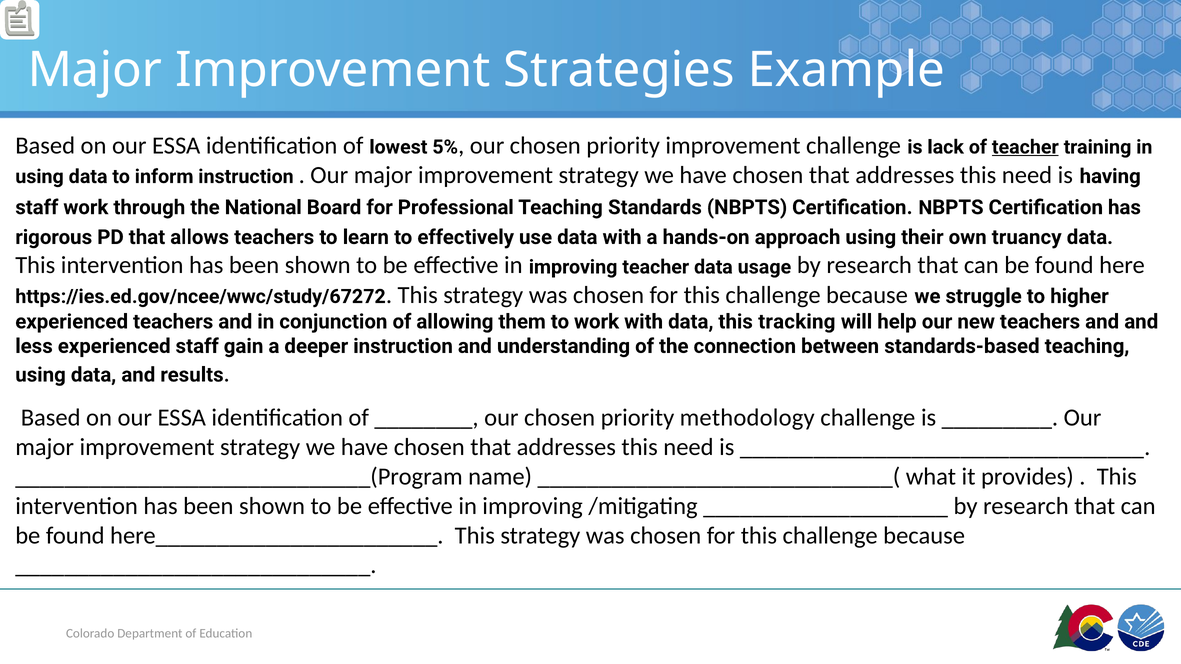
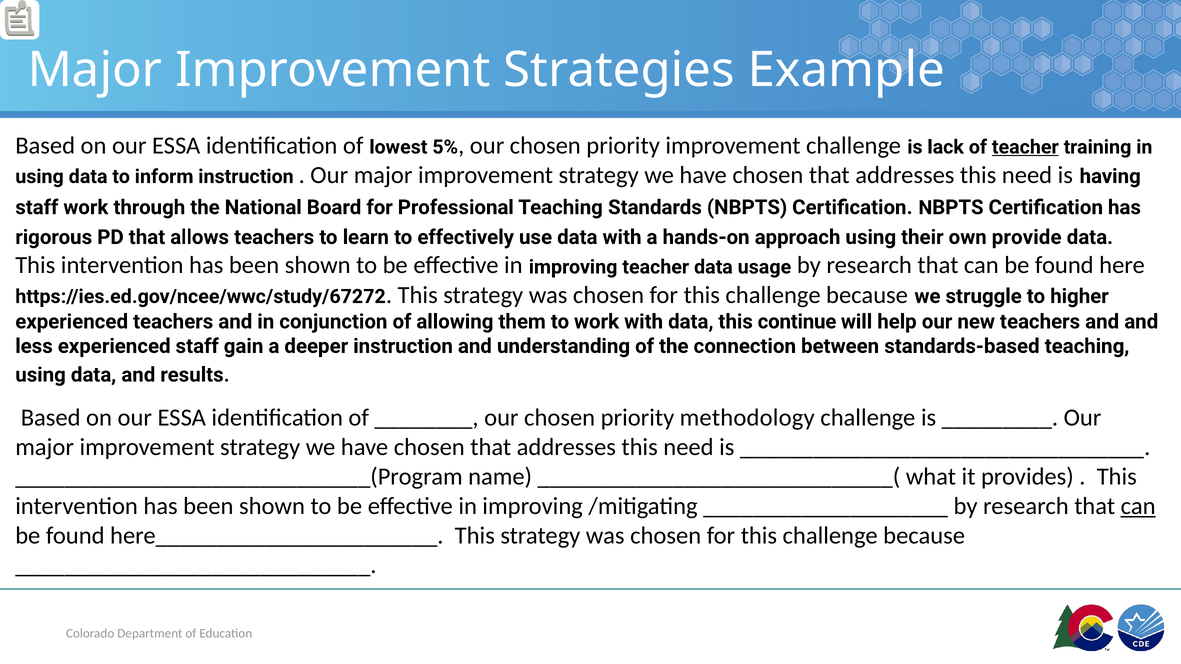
truancy: truancy -> provide (1027, 237)
tracking: tracking -> continue (797, 322)
can underline: none -> present (1138, 507)
